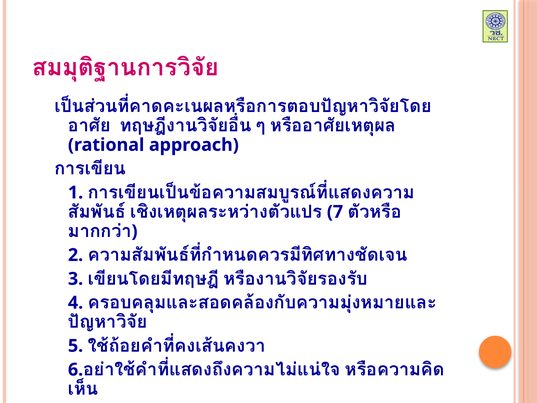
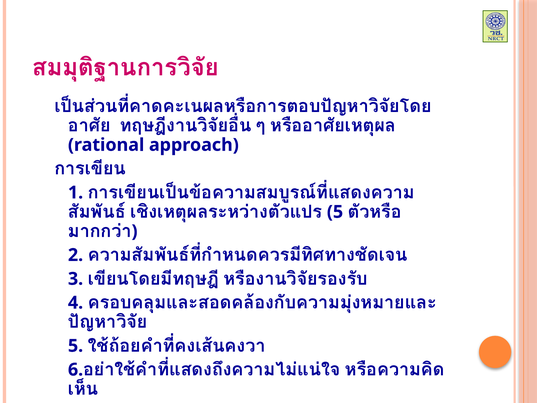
7: 7 -> 5 (335, 212)
